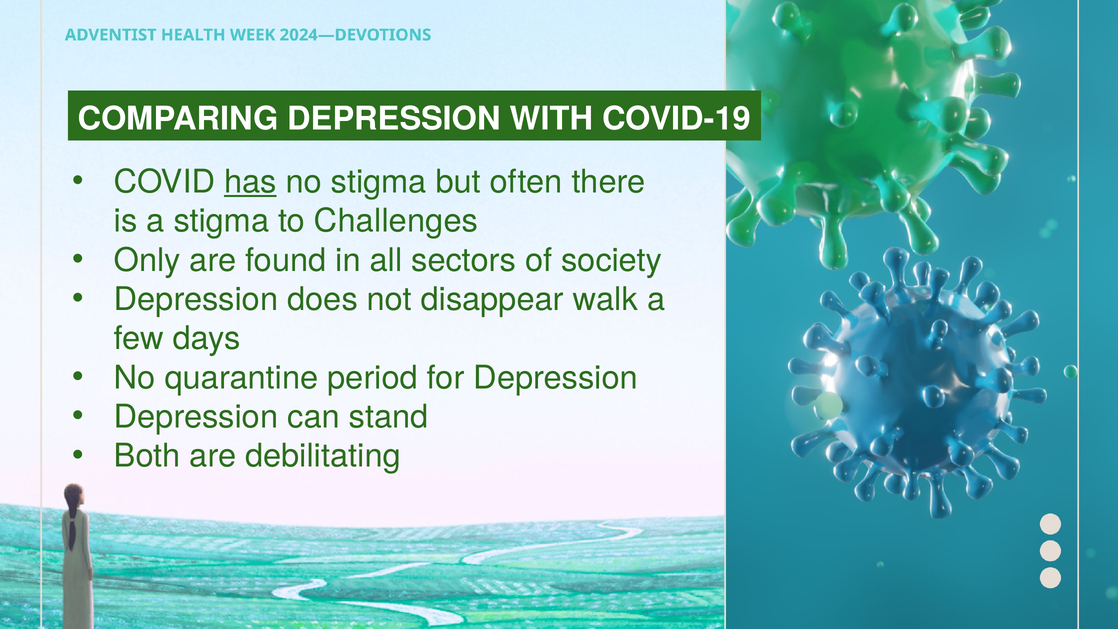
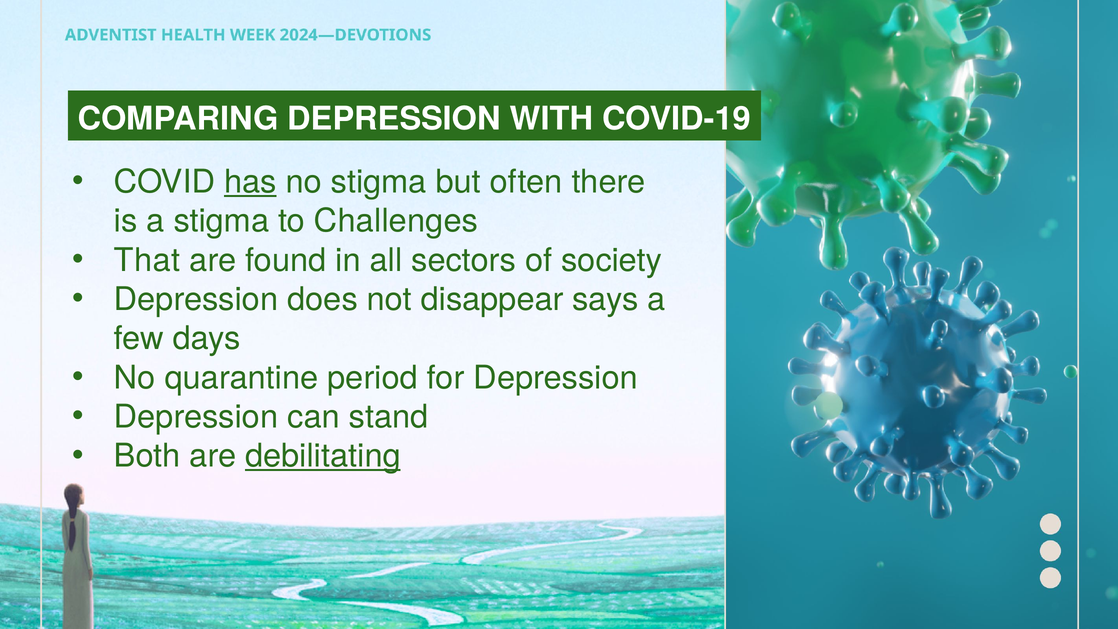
Only: Only -> That (147, 260)
walk: walk -> says (606, 299)
debilitating underline: none -> present (323, 456)
